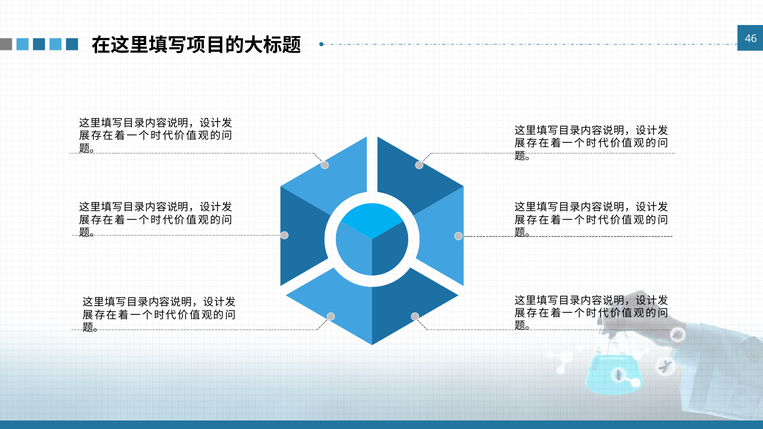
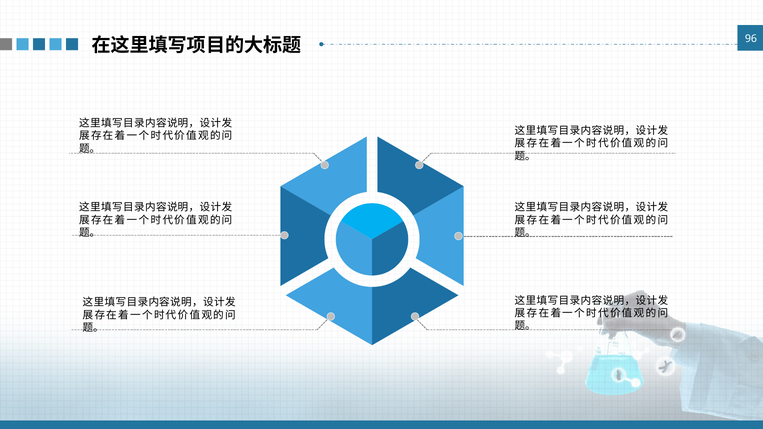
46: 46 -> 96 (751, 39)
